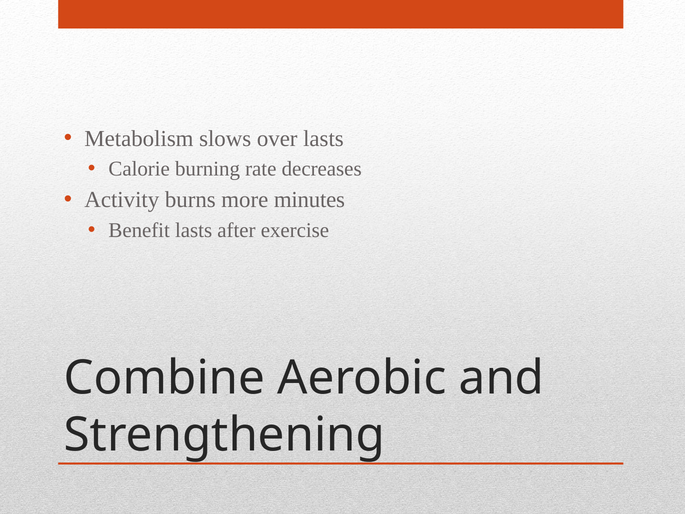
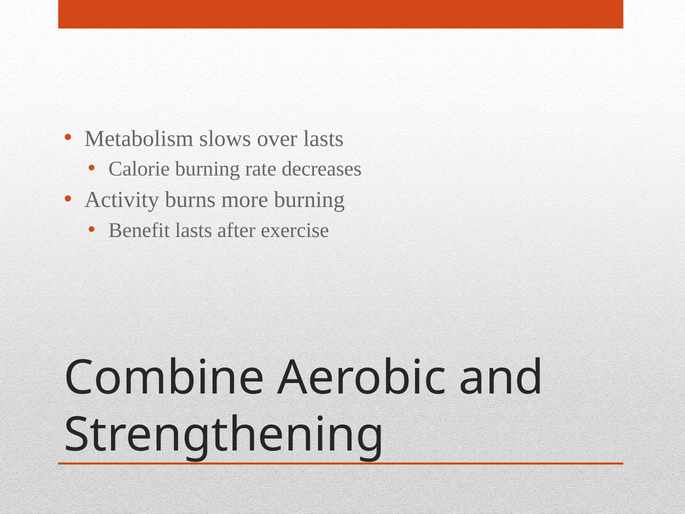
more minutes: minutes -> burning (309, 200)
